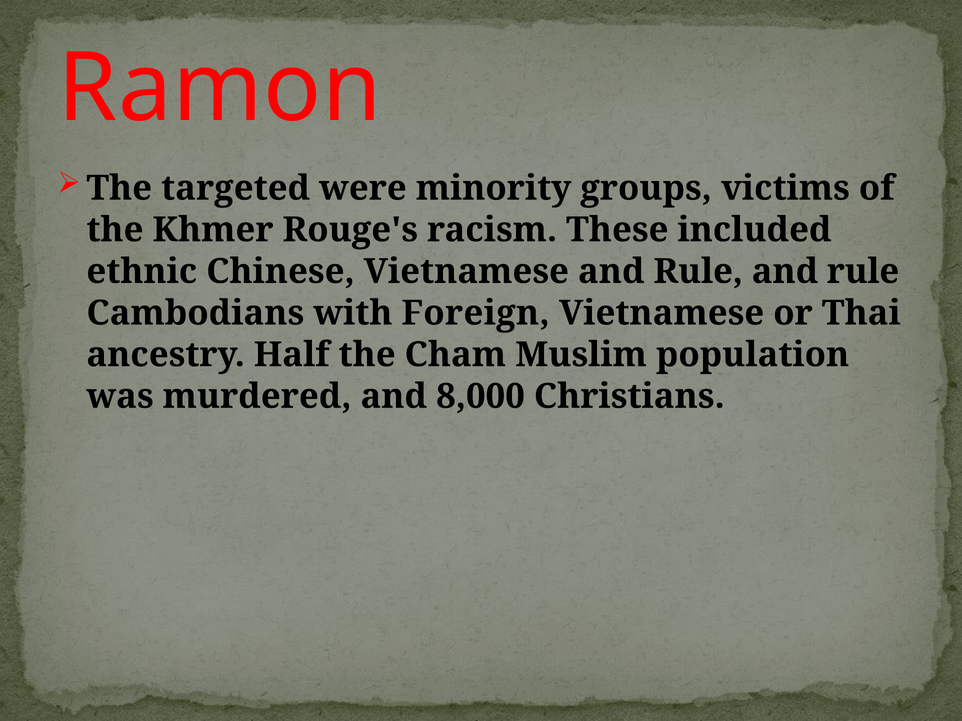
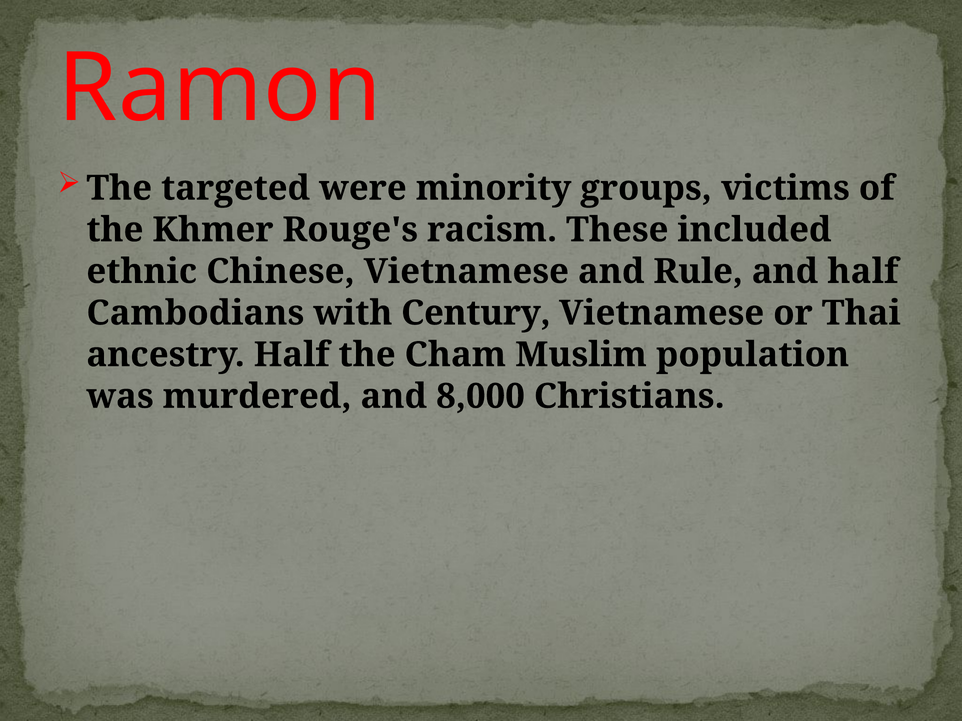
rule: rule -> half (863, 272)
Foreign: Foreign -> Century (476, 313)
